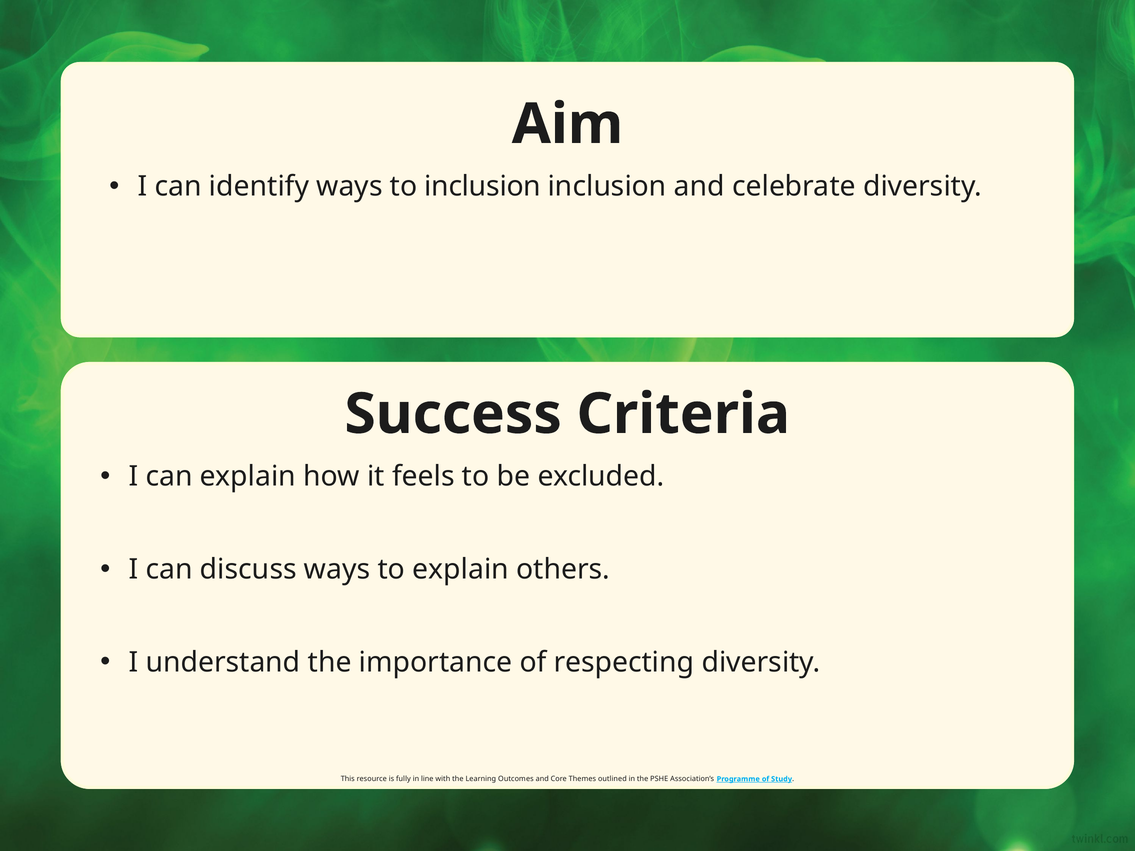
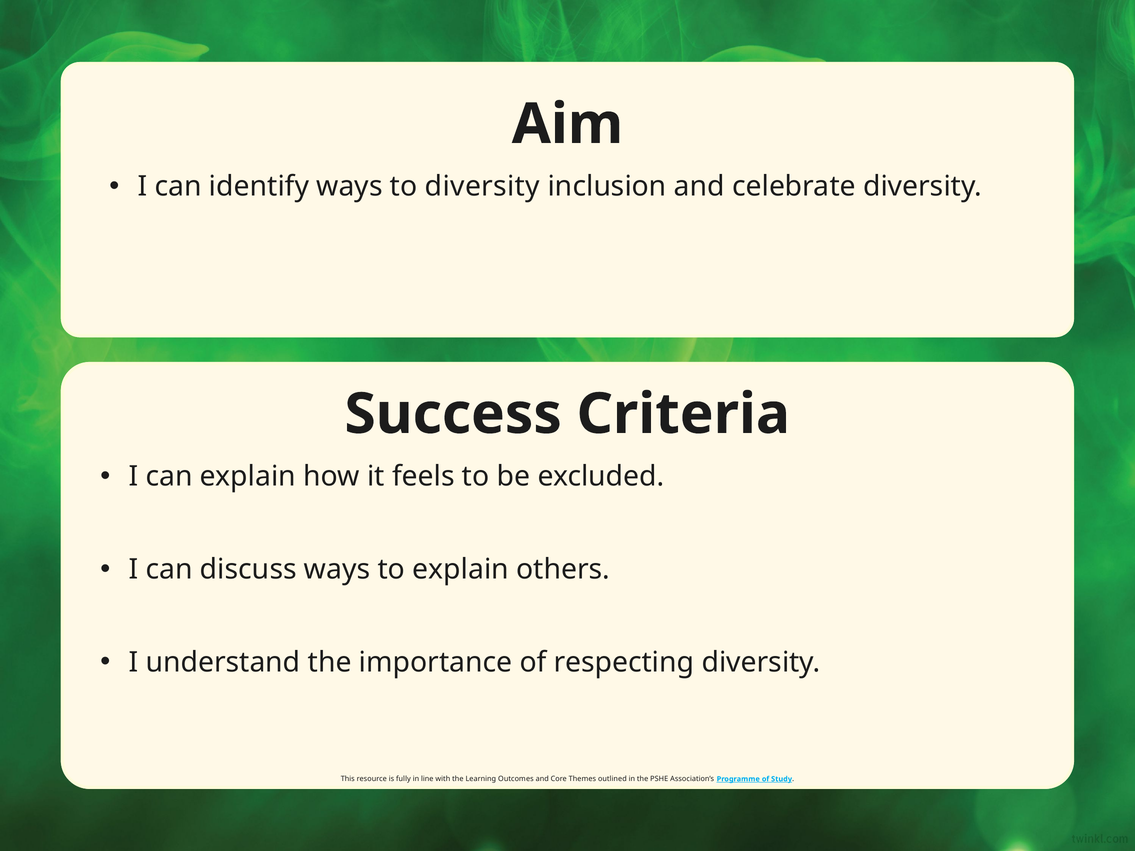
to inclusion: inclusion -> diversity (482, 186)
